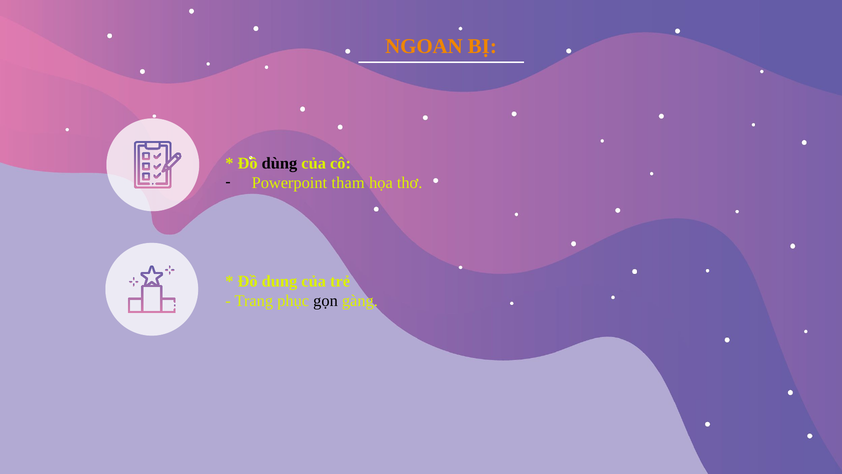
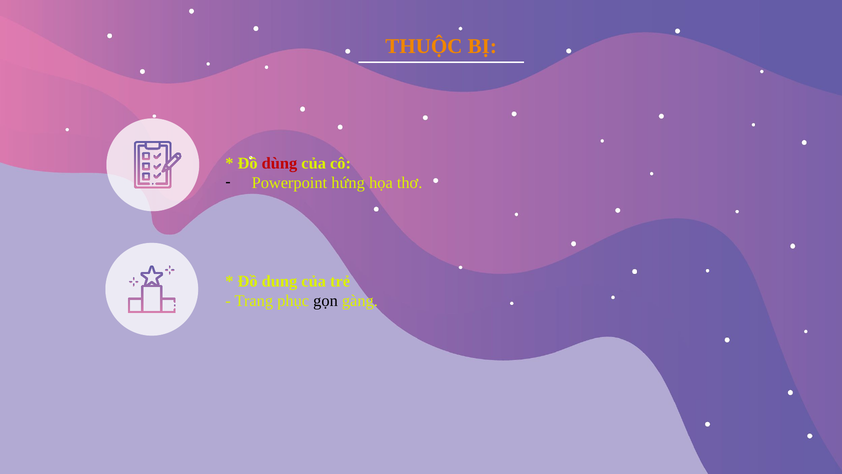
NGOAN: NGOAN -> THUỘC (424, 46)
dùng colour: black -> red (279, 163)
tham: tham -> hứng (348, 183)
